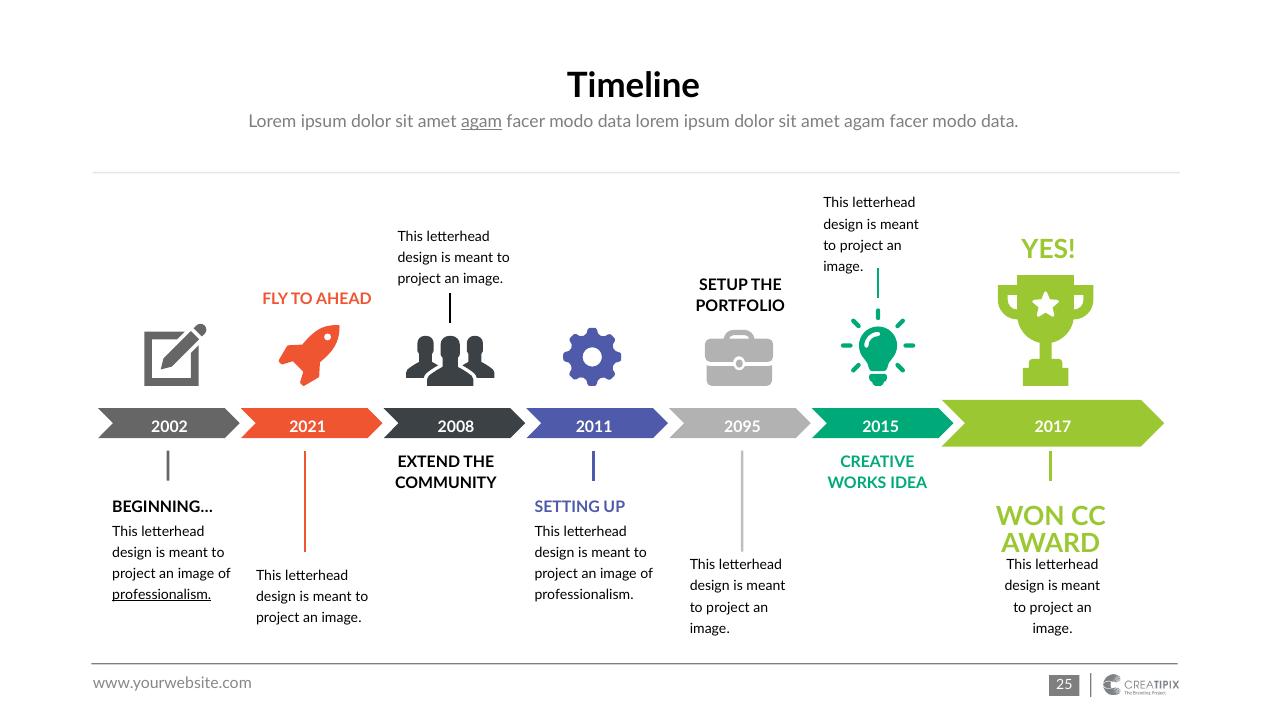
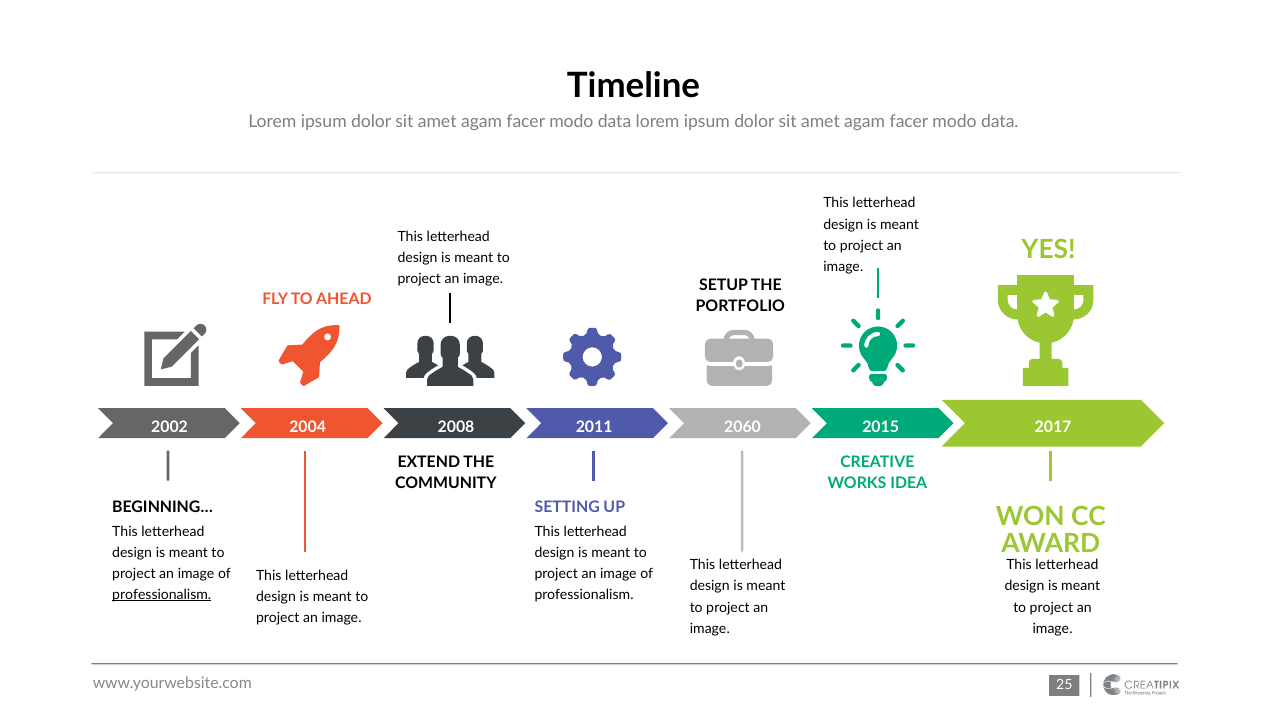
agam underline: present -> none (482, 121)
2021: 2021 -> 2004 (308, 427)
2095: 2095 -> 2060 (743, 427)
